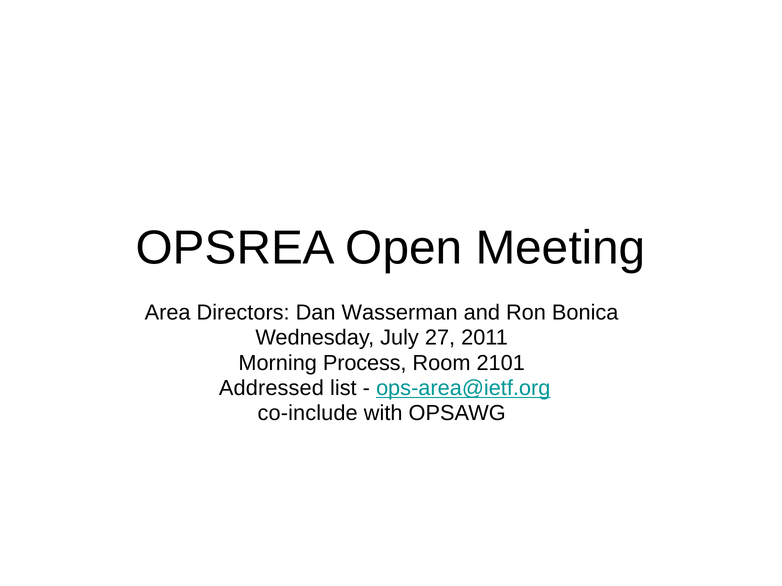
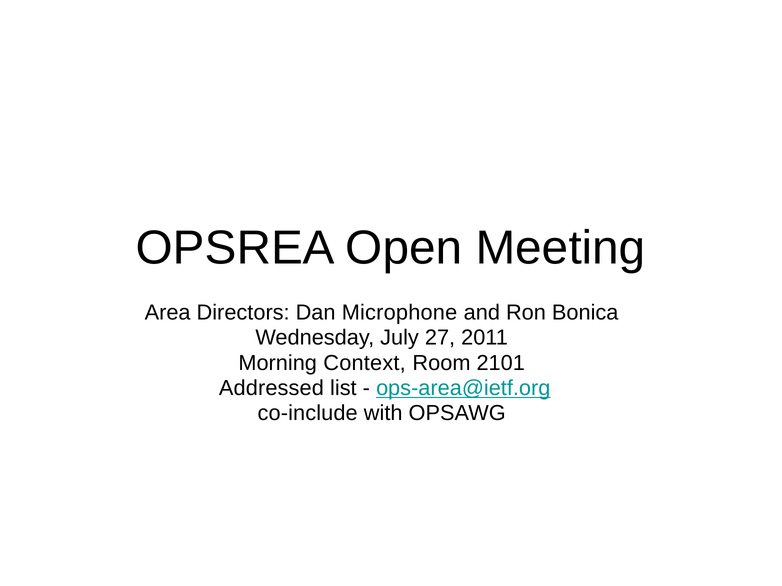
Wasserman: Wasserman -> Microphone (400, 313)
Process: Process -> Context (365, 363)
